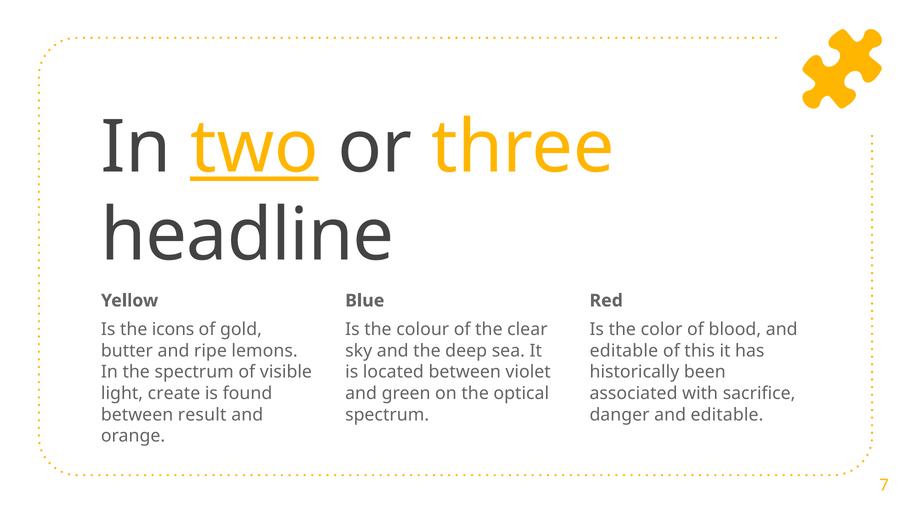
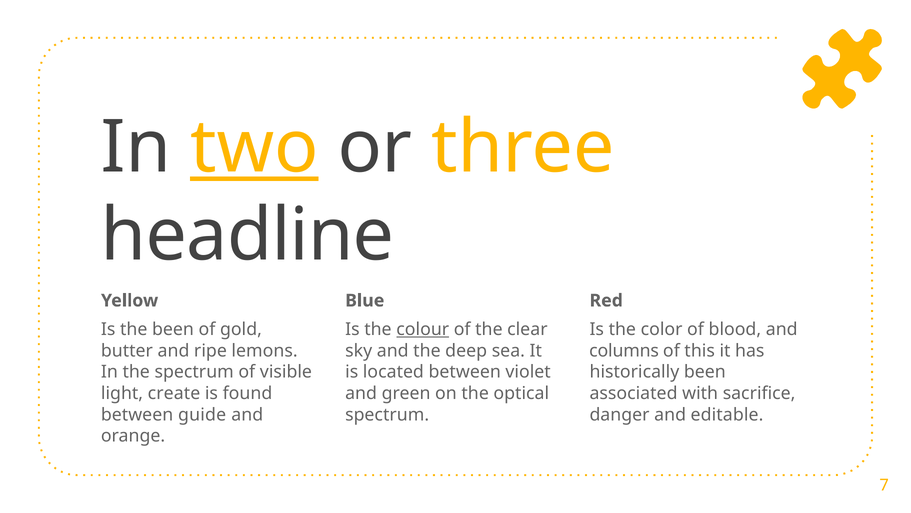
the icons: icons -> been (173, 329)
colour underline: none -> present (423, 329)
editable: editable -> columns (624, 350)
result: result -> guide (202, 414)
